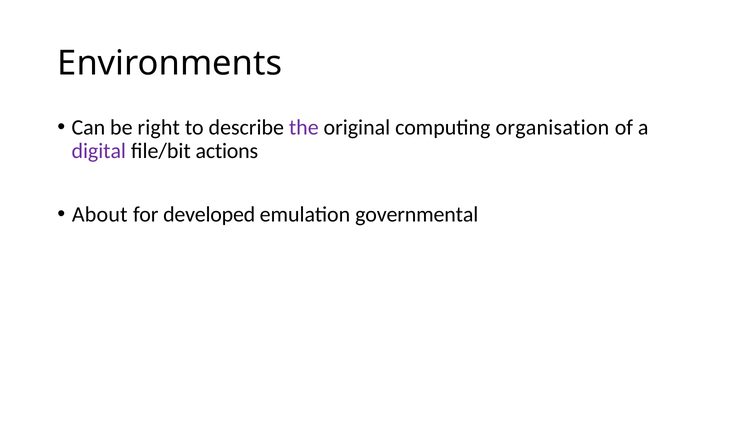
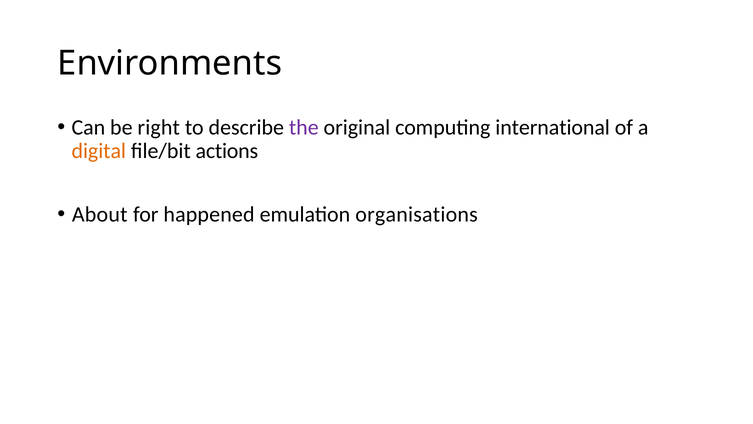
organisation: organisation -> international (553, 127)
digital colour: purple -> orange (99, 151)
developed: developed -> happened (209, 214)
governmental: governmental -> organisations (417, 214)
